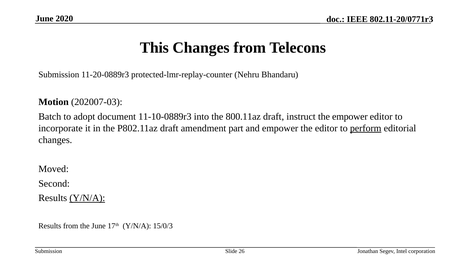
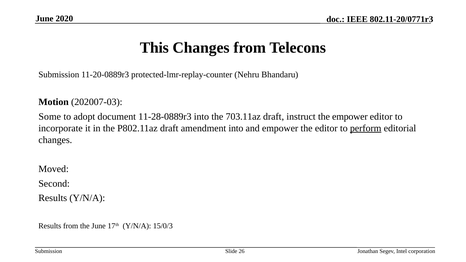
Batch: Batch -> Some (50, 117)
11-10-0889r3: 11-10-0889r3 -> 11-28-0889r3 (165, 117)
800.11az: 800.11az -> 703.11az (243, 117)
amendment part: part -> into (236, 128)
Y/N/A underline: present -> none (87, 198)
